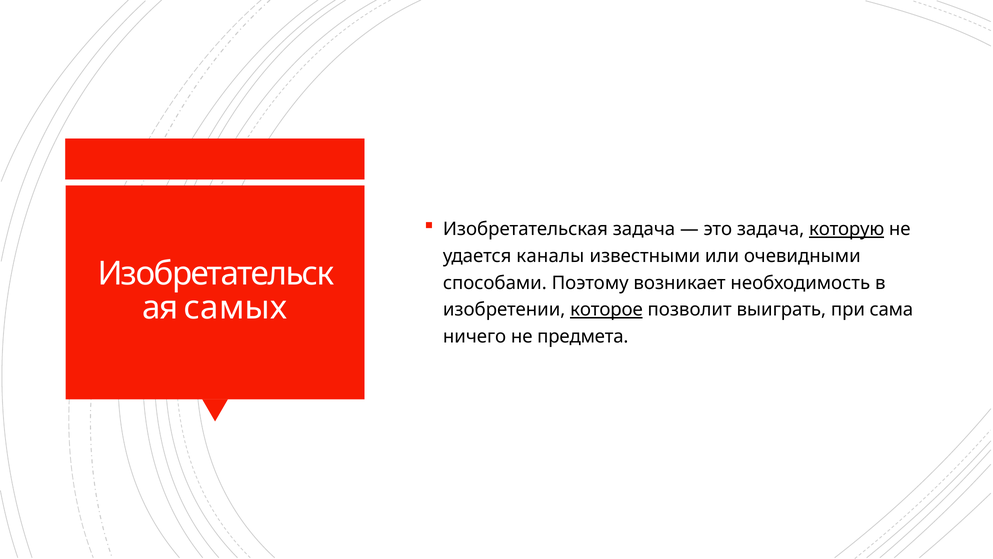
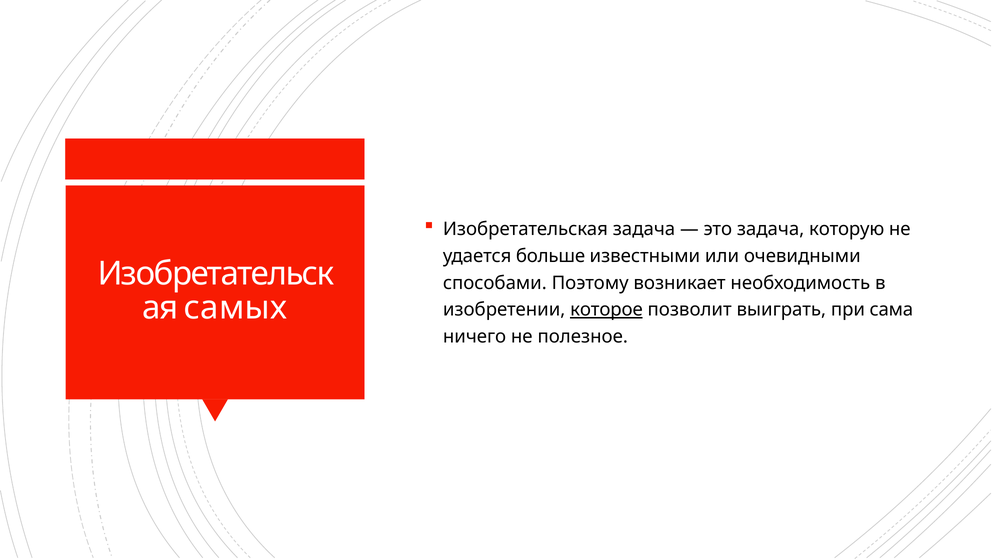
которую underline: present -> none (847, 229)
каналы: каналы -> больше (551, 256)
предмета: предмета -> полезное (583, 336)
